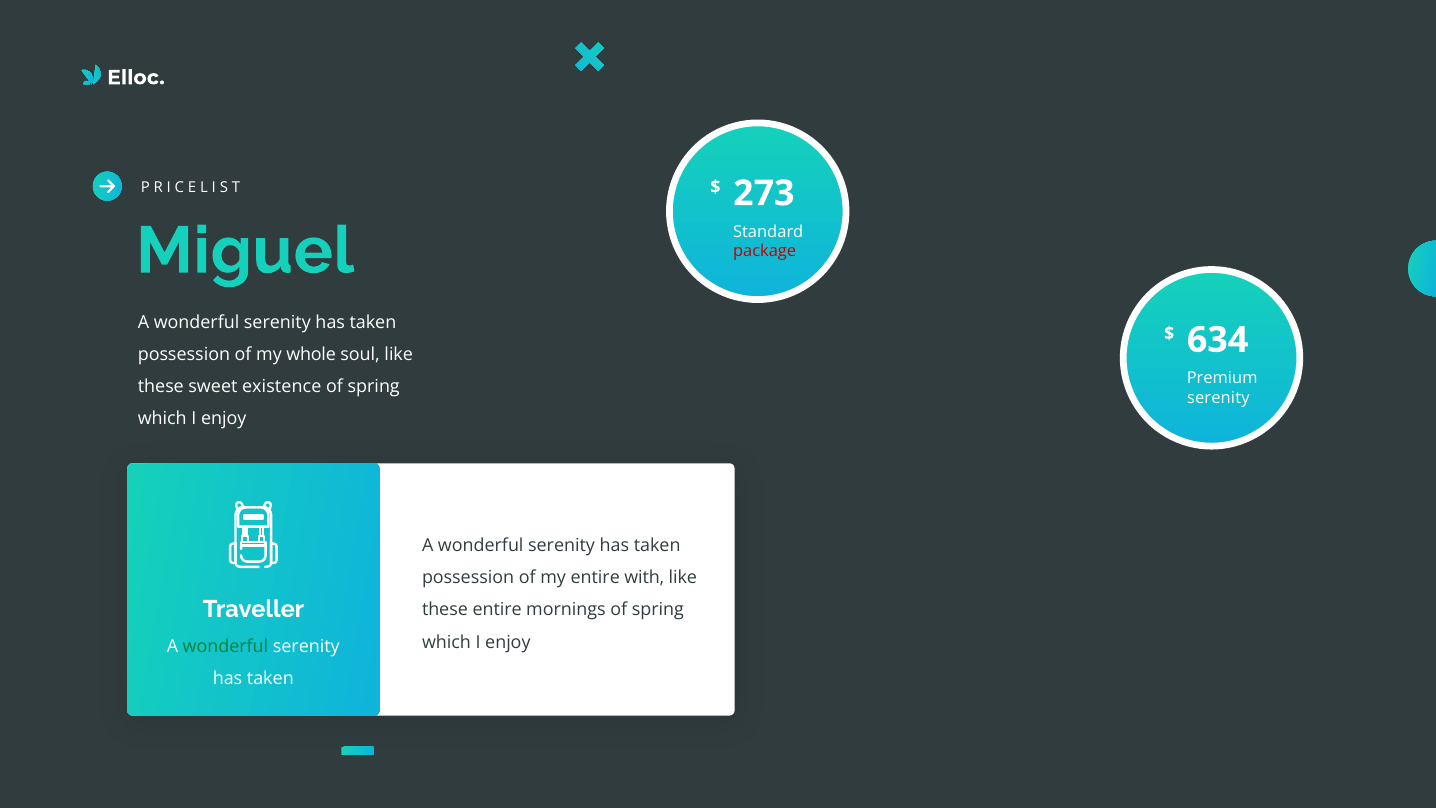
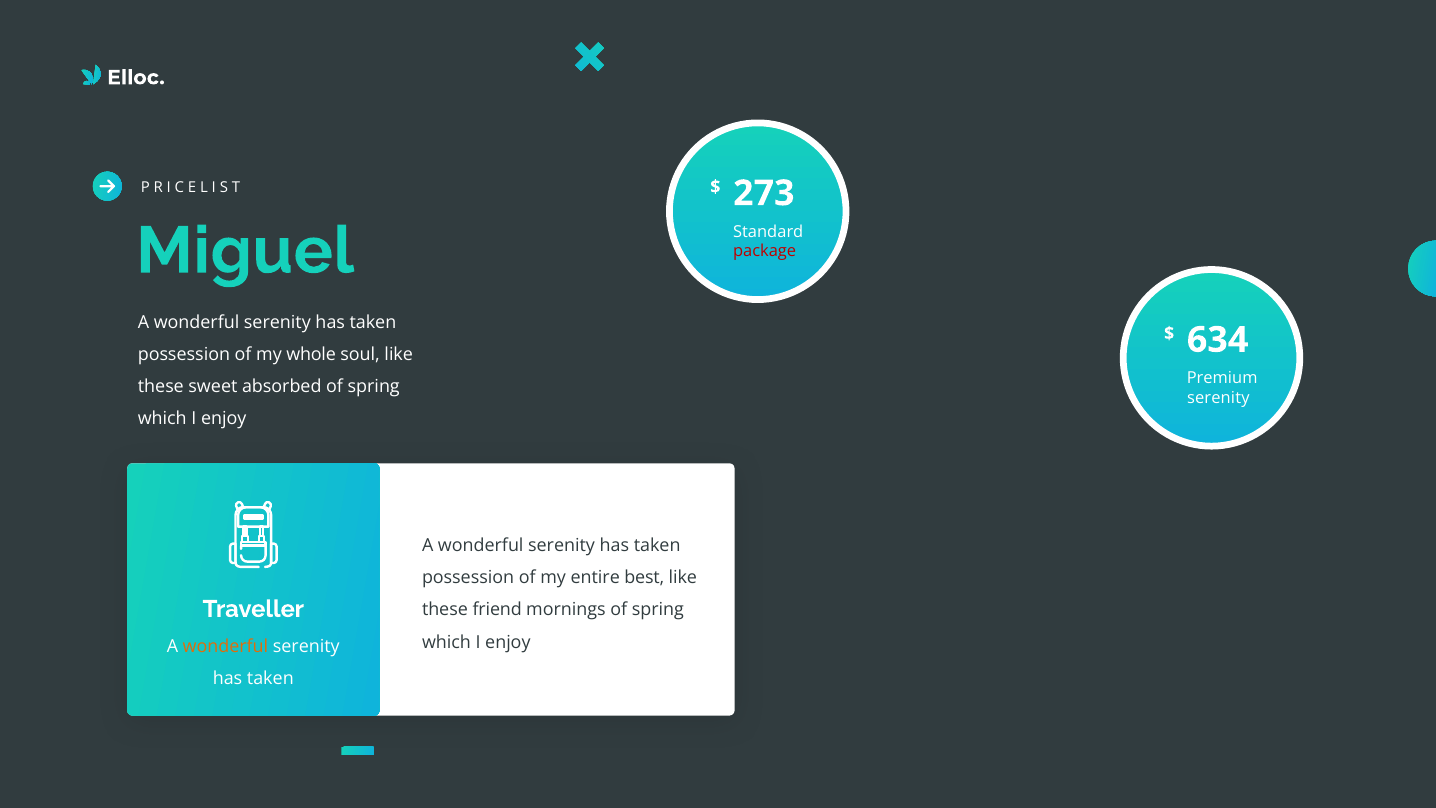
existence: existence -> absorbed (282, 387)
with: with -> best (644, 577)
these entire: entire -> friend (497, 610)
wonderful colour: green -> orange (225, 646)
